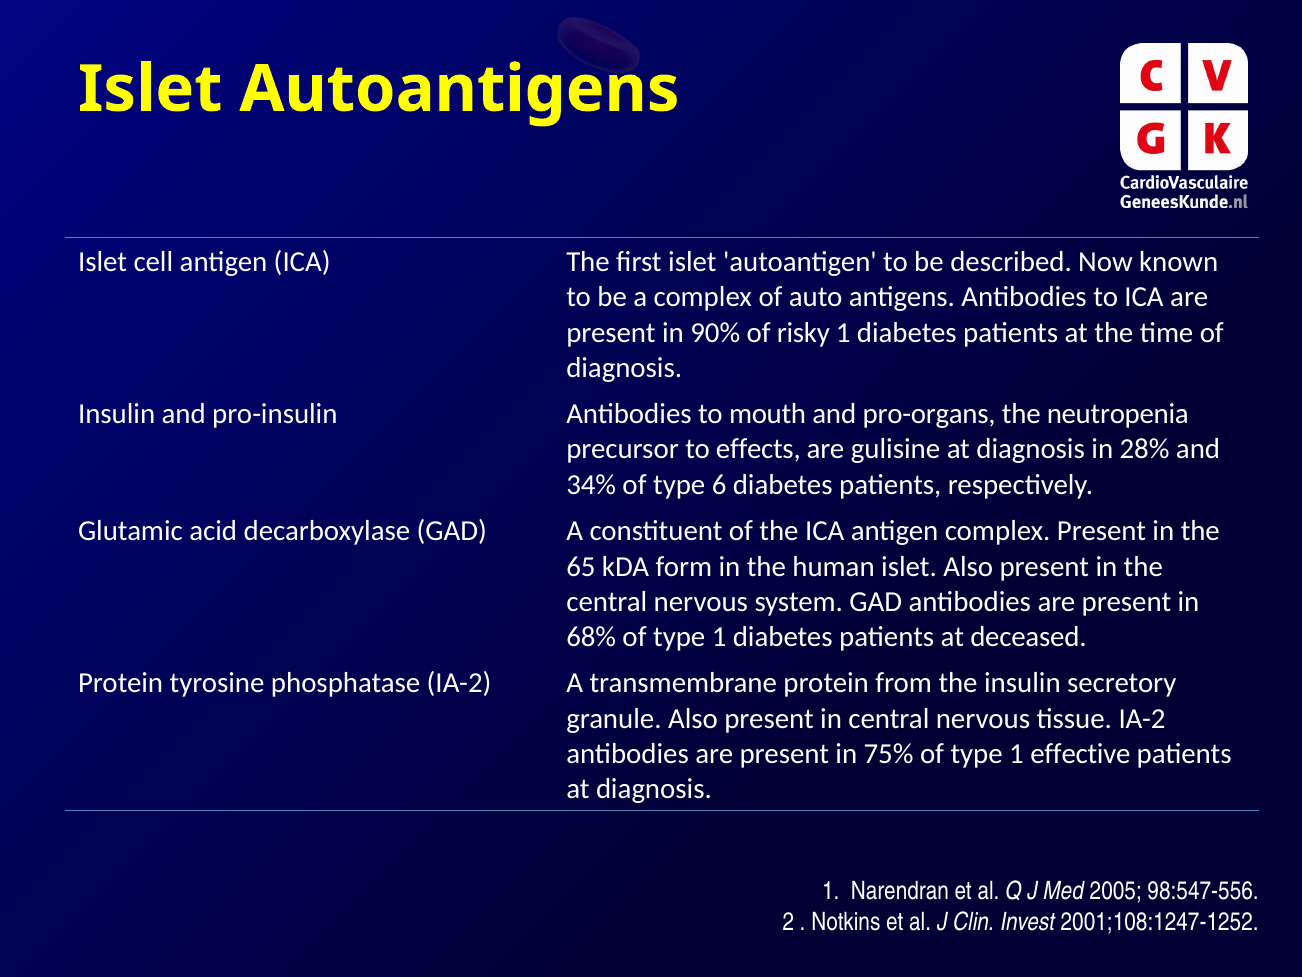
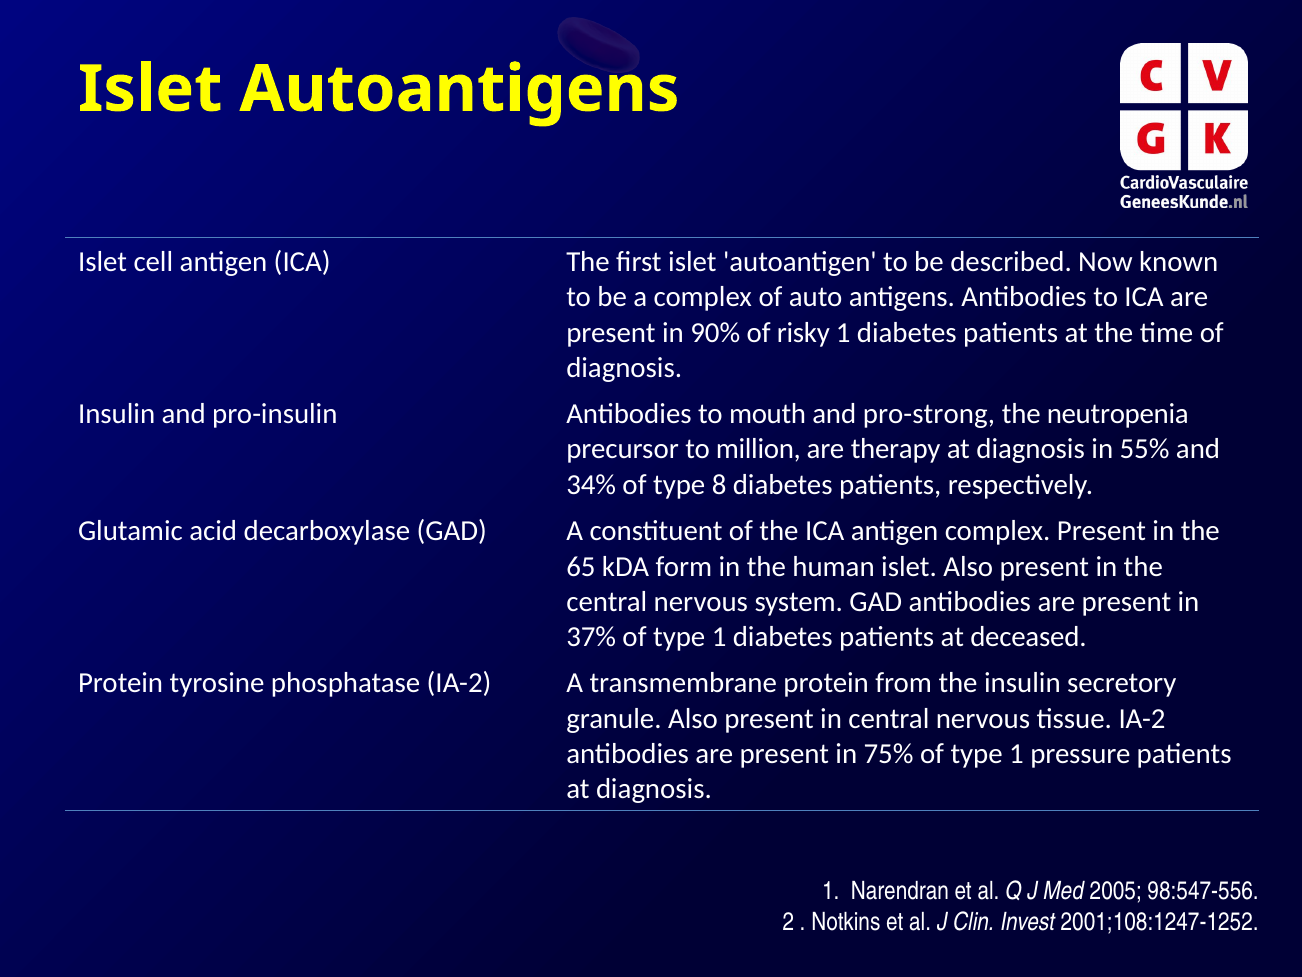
pro-organs: pro-organs -> pro-strong (929, 414)
effects: effects -> million (758, 449)
gulisine: gulisine -> therapy (896, 449)
28%: 28% -> 55% (1145, 449)
6: 6 -> 8 (719, 485)
68%: 68% -> 37% (591, 637)
effective: effective -> pressure (1080, 754)
